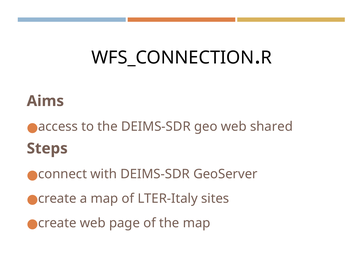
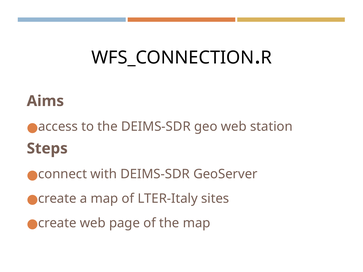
shared: shared -> station (271, 127)
